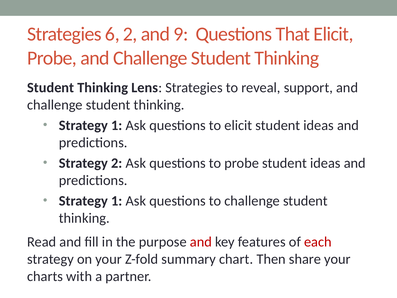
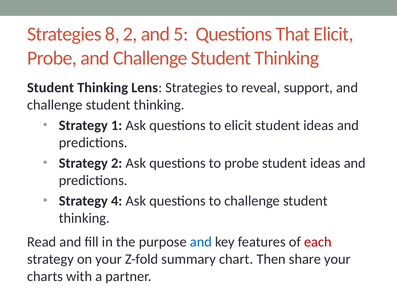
6: 6 -> 8 (112, 34)
9: 9 -> 5 (181, 34)
1: 1 -> 4 (117, 201)
and colour: red -> blue (201, 242)
